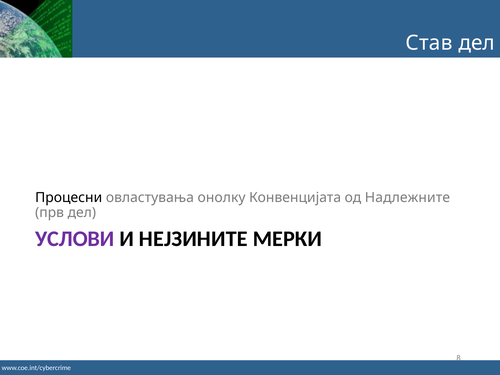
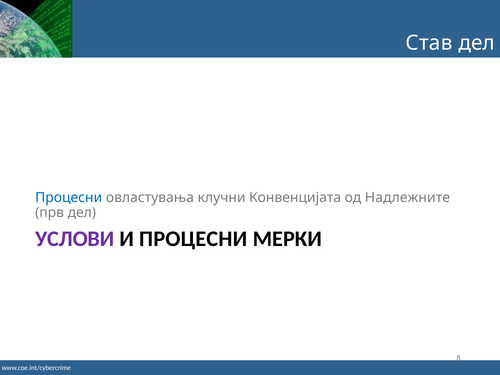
Процесни colour: black -> blue (69, 197)
онолку: онолку -> клучни (222, 197)
И НЕЈЗИНИТЕ: НЕЈЗИНИТЕ -> ПРОЦЕСНИ (193, 239)
